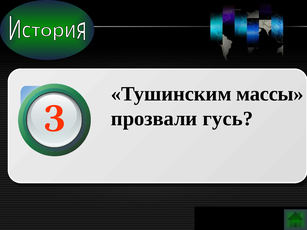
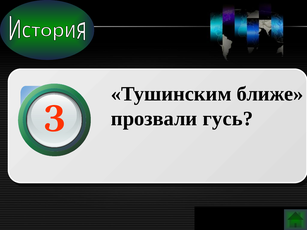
массы: массы -> ближе (270, 94)
